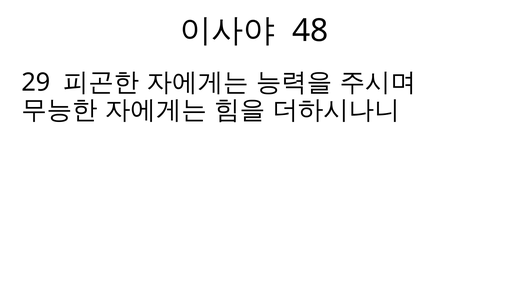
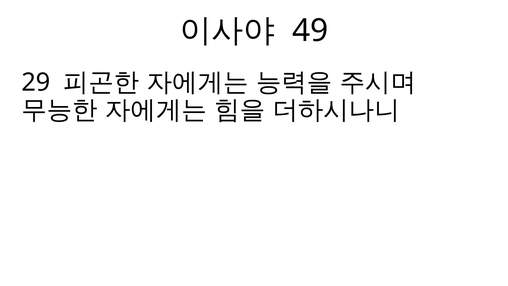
48: 48 -> 49 (310, 31)
